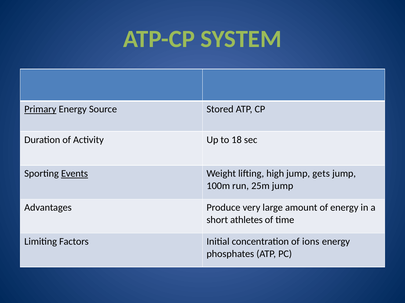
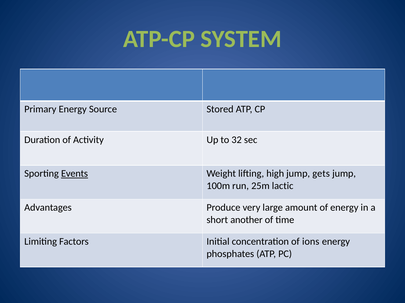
Primary underline: present -> none (40, 110)
18: 18 -> 32 (237, 140)
25m jump: jump -> lactic (283, 186)
athletes: athletes -> another (246, 220)
